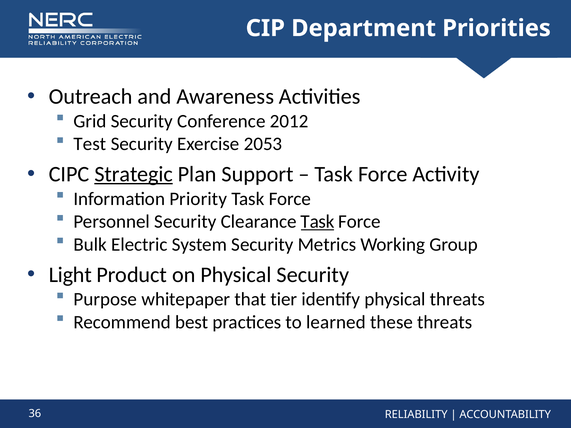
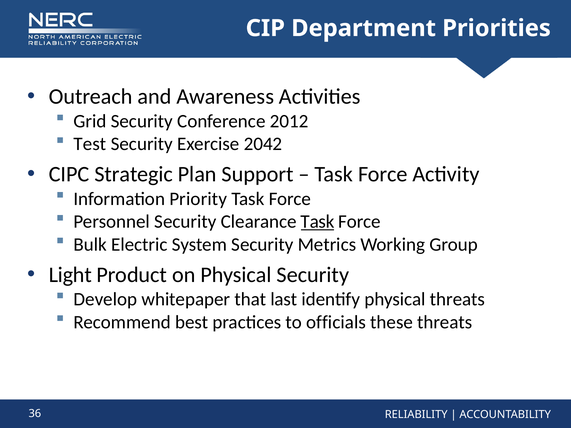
2053: 2053 -> 2042 (263, 144)
Strategic underline: present -> none (134, 174)
Purpose: Purpose -> Develop (105, 299)
tier: tier -> last (284, 299)
learned: learned -> officials (336, 322)
